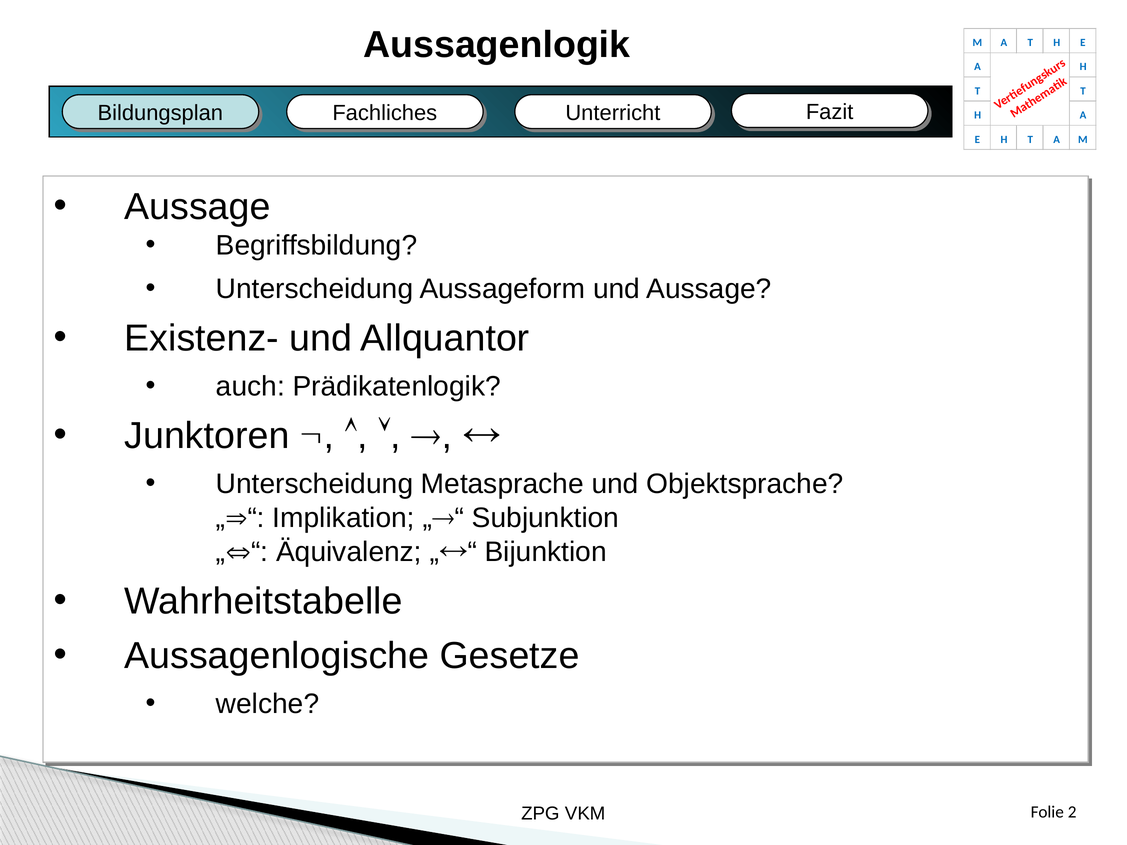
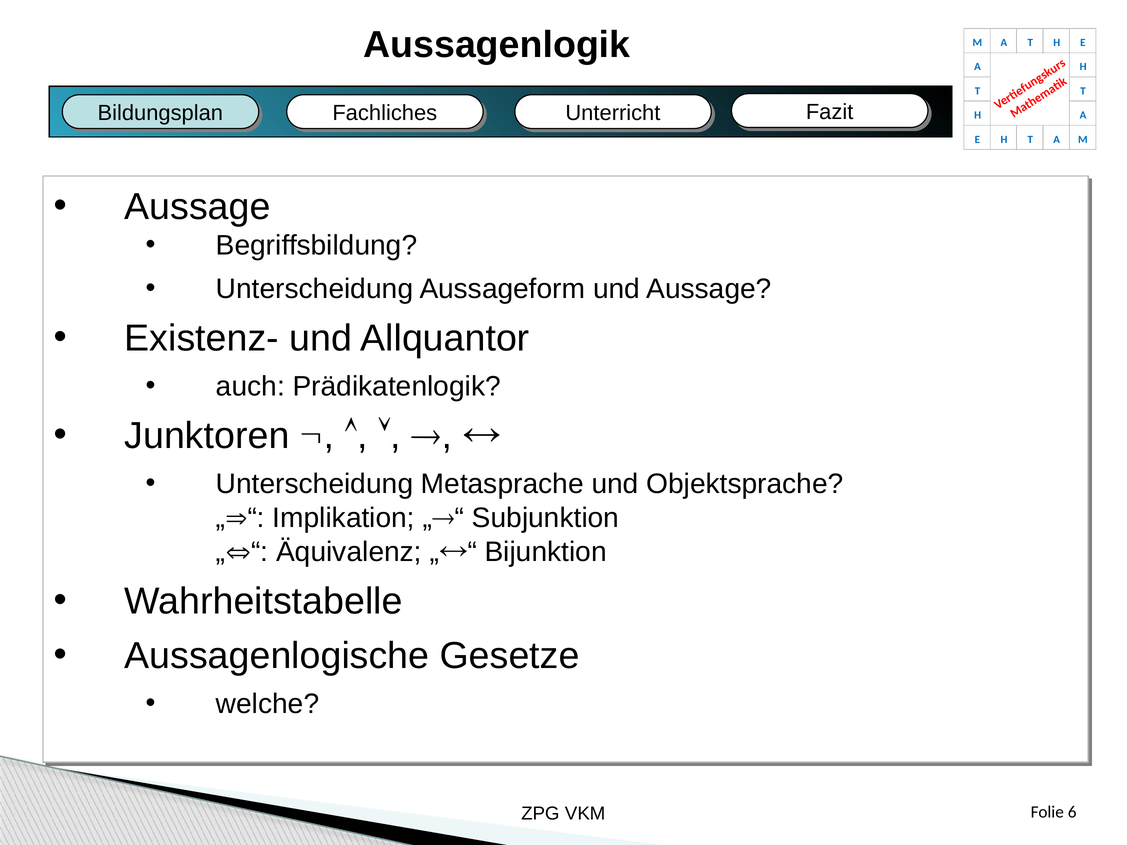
2: 2 -> 6 (1072, 812)
